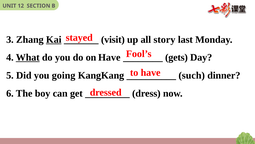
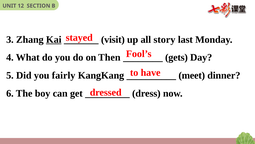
What underline: present -> none (28, 57)
on Have: Have -> Then (109, 57)
going: going -> fairly (64, 75)
such: such -> meet (192, 75)
